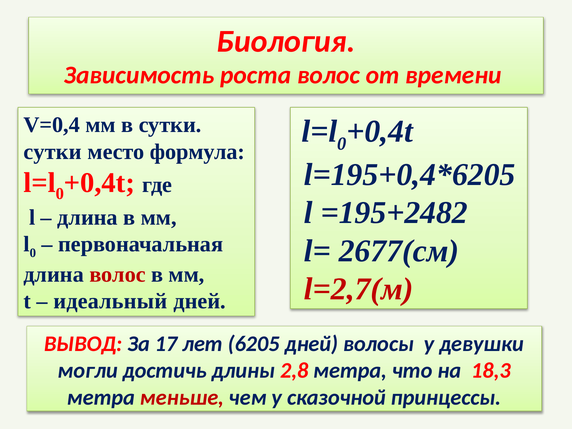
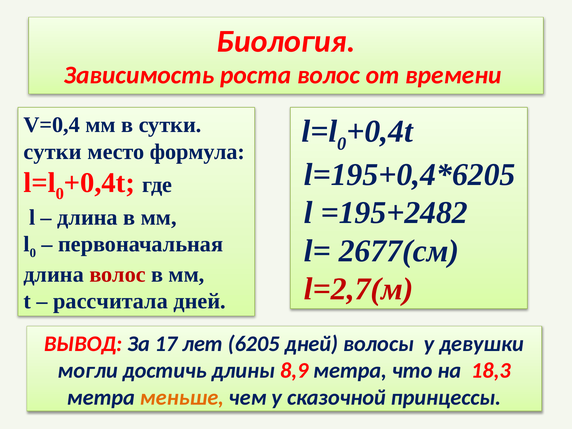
идеальный: идеальный -> рассчитала (110, 301)
2,8: 2,8 -> 8,9 (294, 371)
меньше colour: red -> orange (182, 397)
